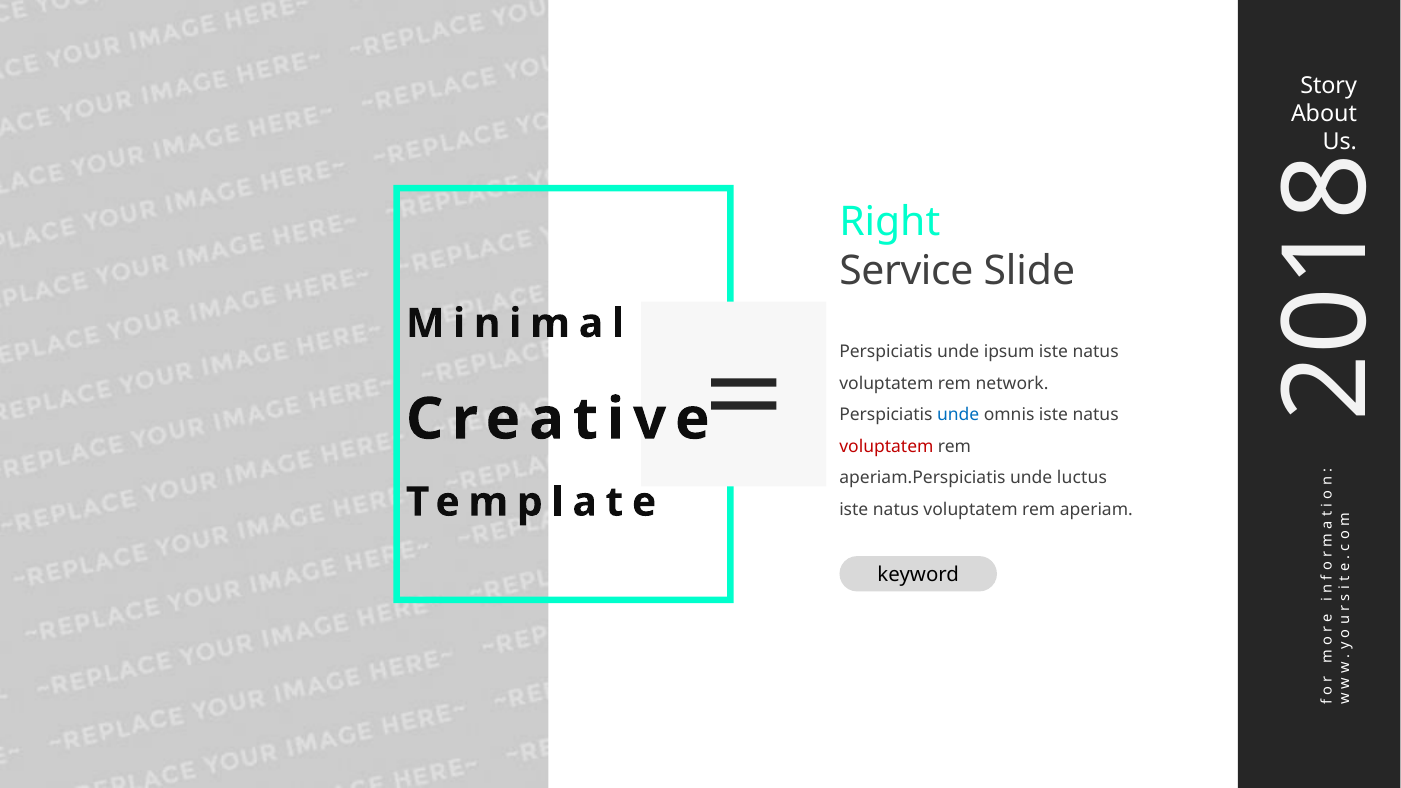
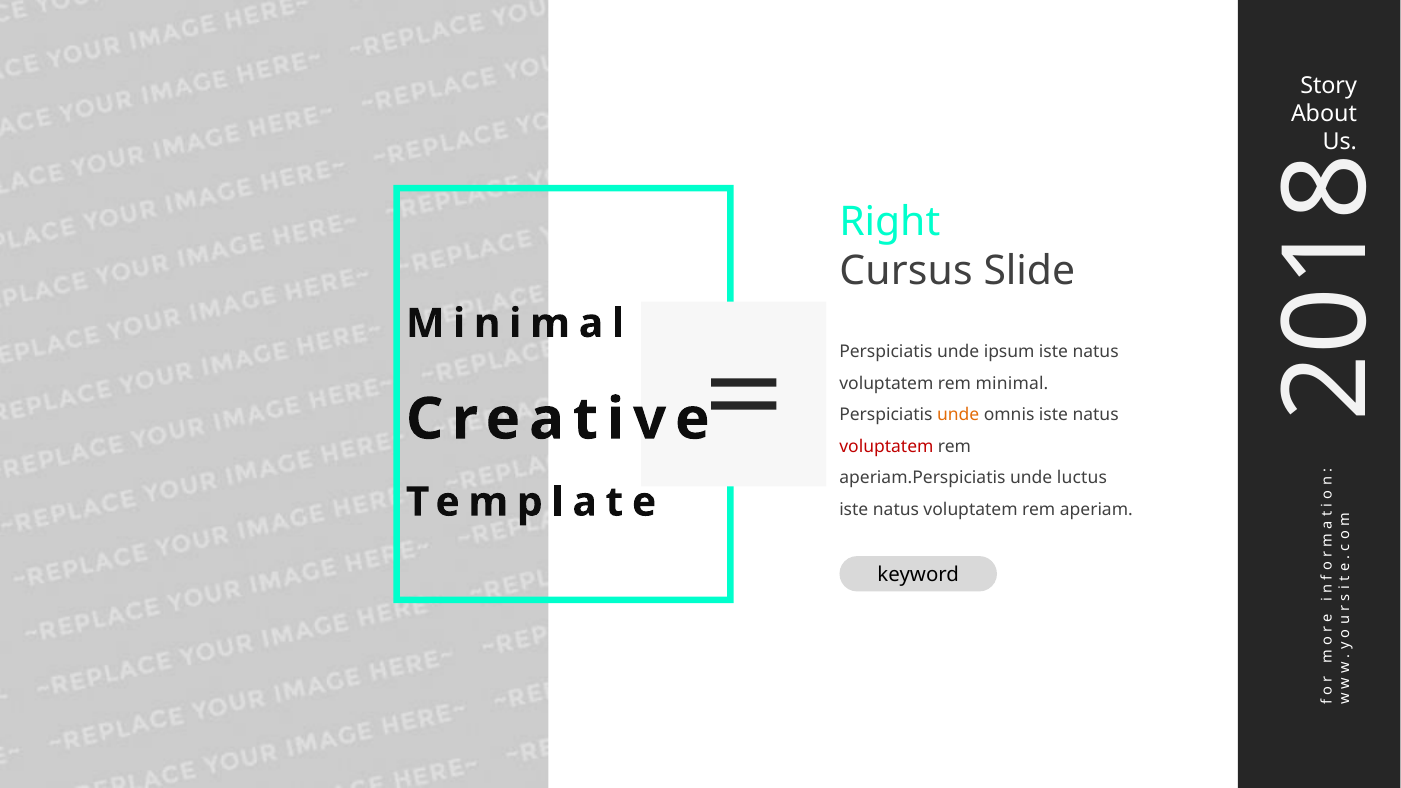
Service: Service -> Cursus (906, 271)
rem network: network -> minimal (1012, 384)
unde colour: blue -> orange (958, 415)
